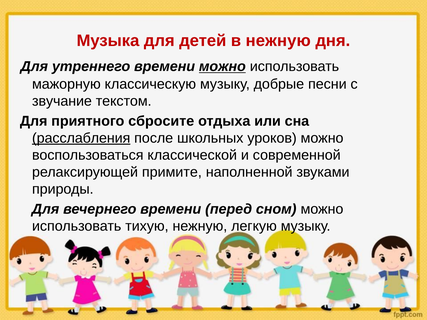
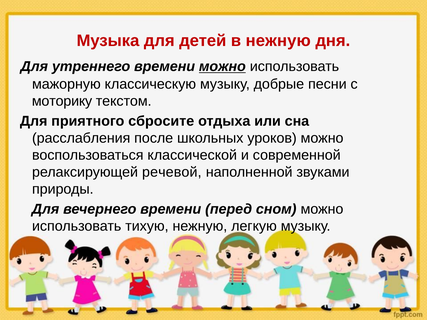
звучание: звучание -> моторику (62, 101)
расслабления underline: present -> none (81, 138)
примите: примите -> речевой (172, 172)
